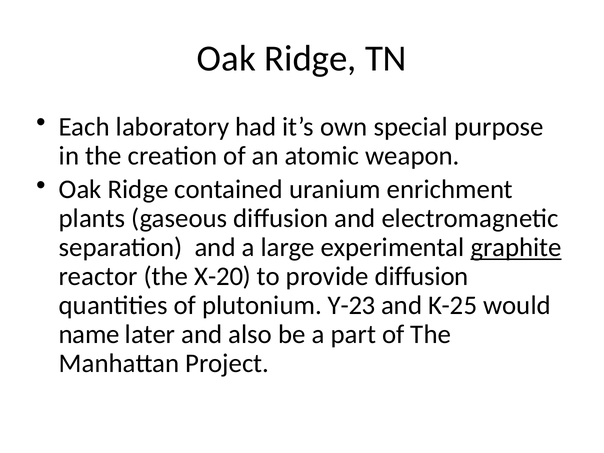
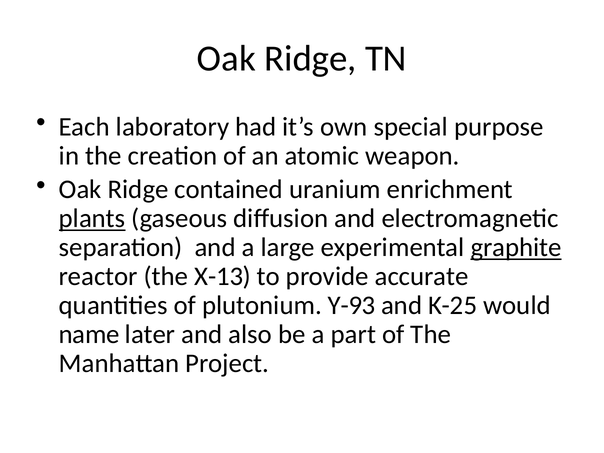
plants underline: none -> present (92, 219)
X-20: X-20 -> X-13 (223, 277)
provide diffusion: diffusion -> accurate (422, 277)
Y-23: Y-23 -> Y-93 (352, 306)
